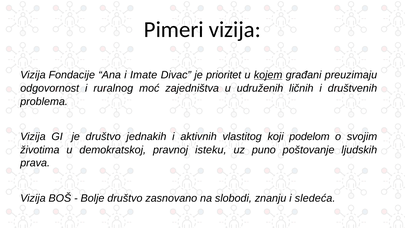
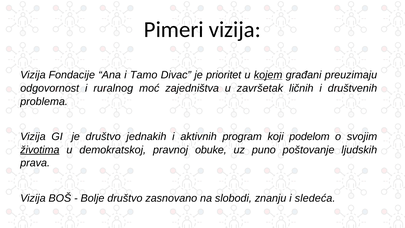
Imate: Imate -> Tamo (144, 75)
udruženih: udruženih -> završetak (260, 88)
vlastitog: vlastitog -> program (242, 136)
životima underline: none -> present (40, 150)
isteku: isteku -> obuke (211, 150)
